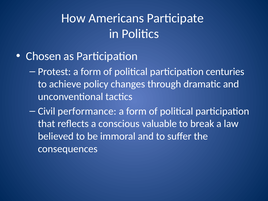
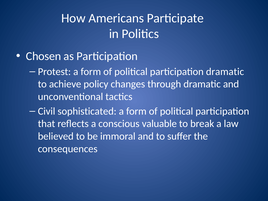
participation centuries: centuries -> dramatic (225, 72)
performance: performance -> sophisticated (87, 111)
